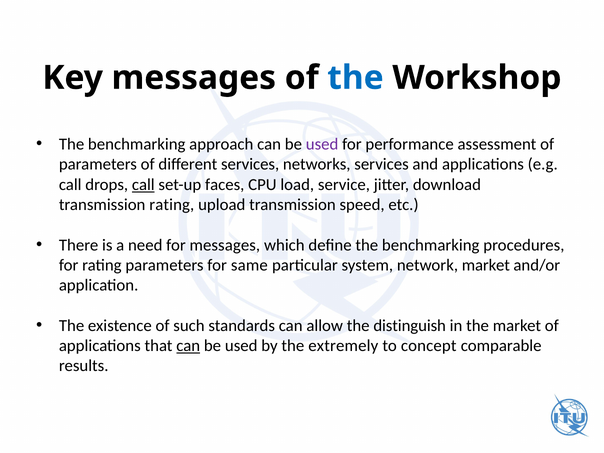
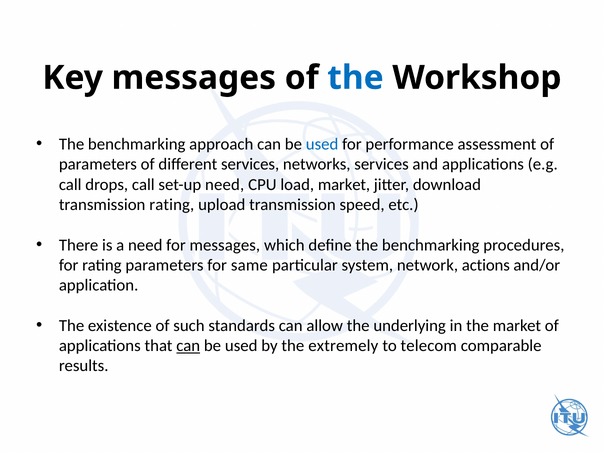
used colour: purple -> blue (322, 144)
call underline: present -> none (143, 185)
set-up faces: faces -> need (225, 185)
load service: service -> market (344, 185)
network market: market -> actions (486, 265)
distinguish: distinguish -> underlying (410, 326)
concept: concept -> telecom (429, 346)
